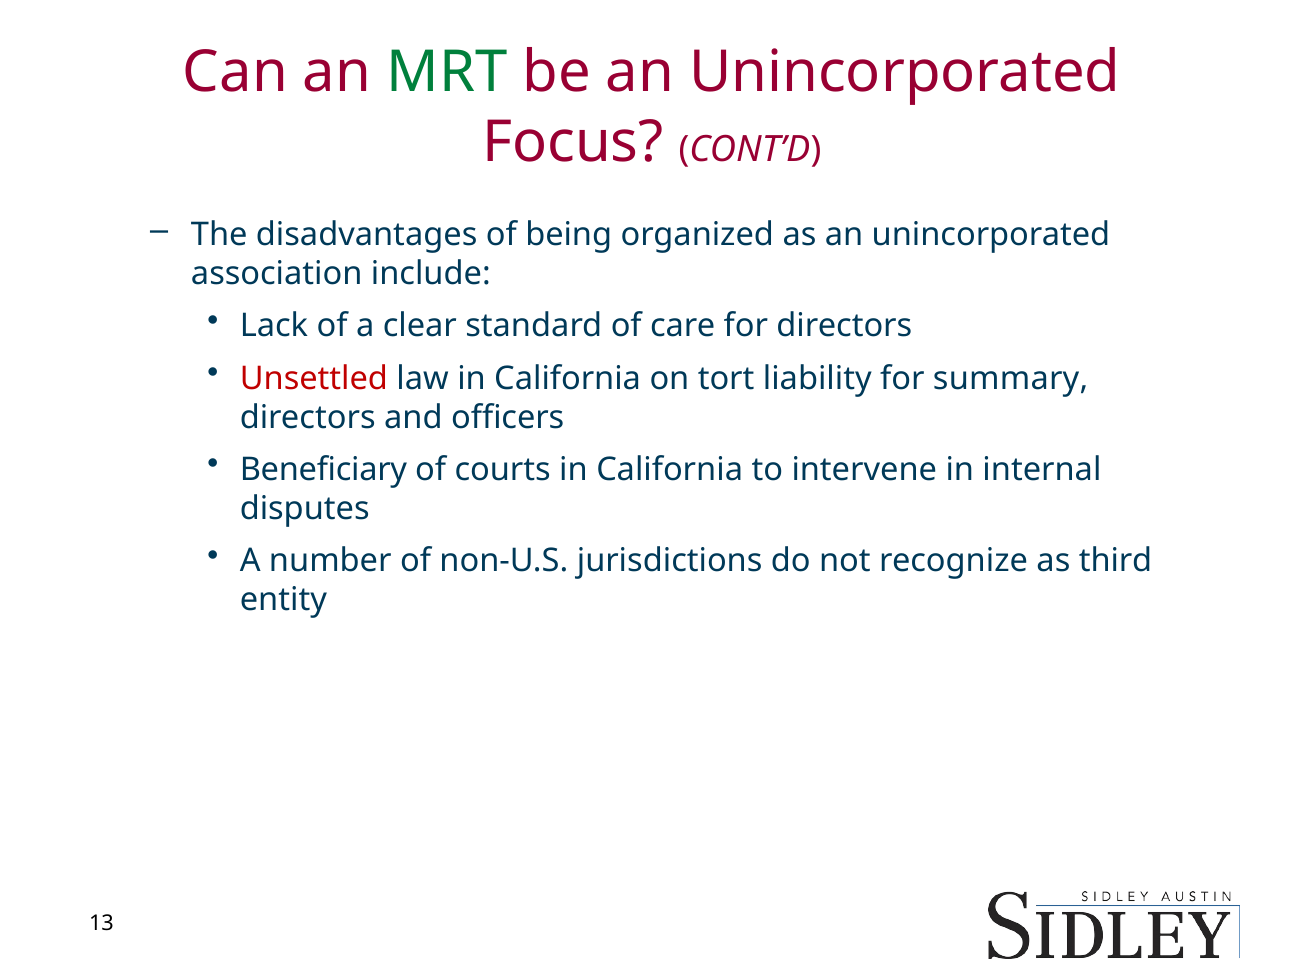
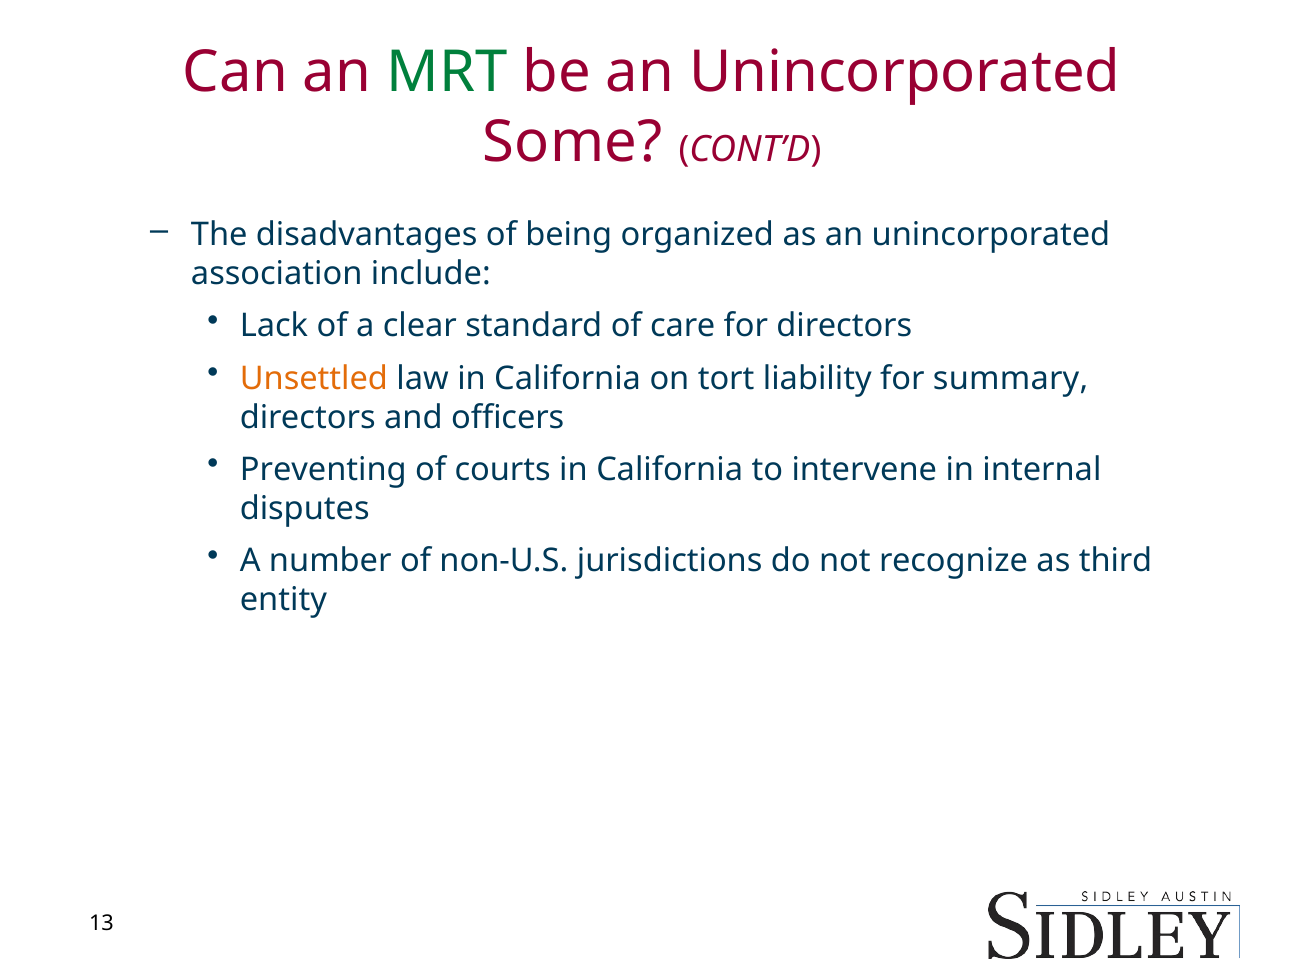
Focus: Focus -> Some (573, 142)
Unsettled colour: red -> orange (314, 378)
Beneficiary: Beneficiary -> Preventing (323, 470)
